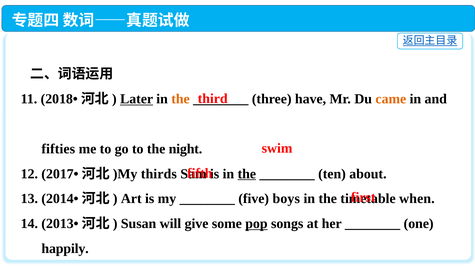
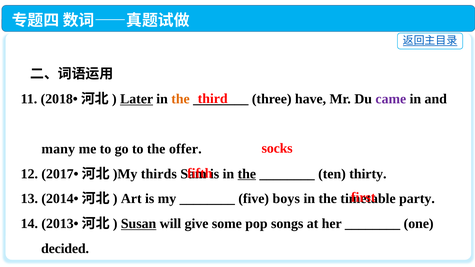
came colour: orange -> purple (391, 99)
swim: swim -> socks (277, 148)
fifties: fifties -> many (58, 149)
night: night -> offer (185, 149)
about: about -> thirty (368, 174)
when: when -> party (417, 199)
Susan underline: none -> present (139, 224)
pop underline: present -> none (256, 224)
happily: happily -> decided (65, 249)
